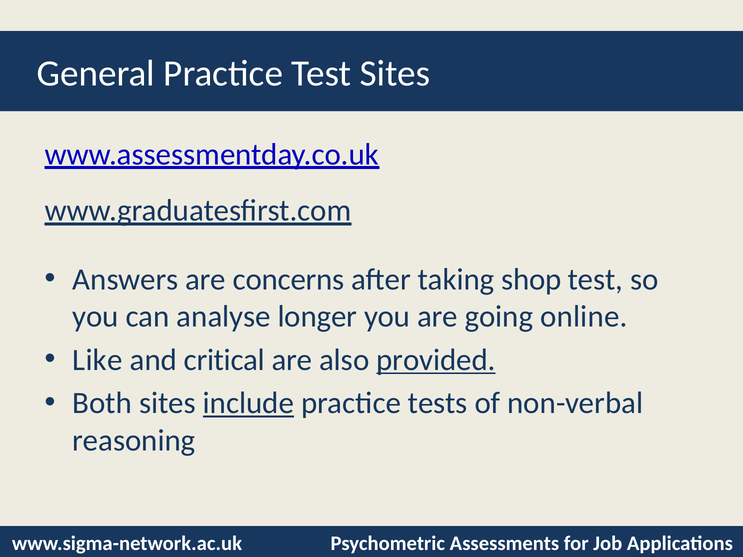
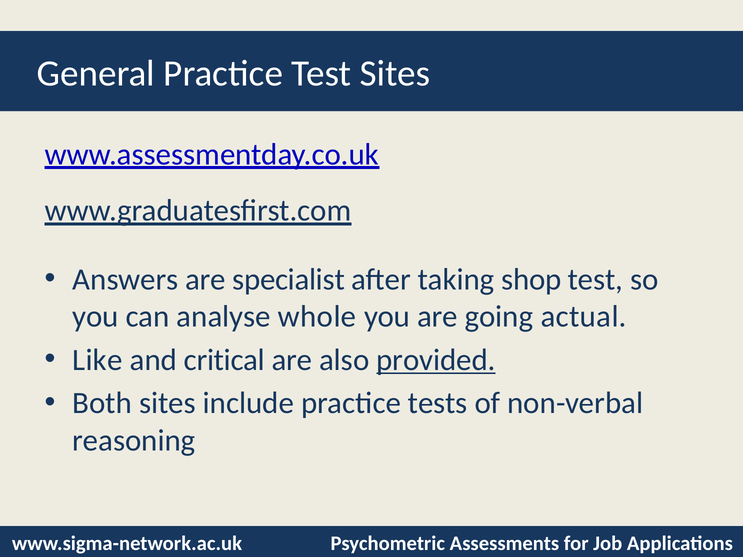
concerns: concerns -> specialist (289, 280)
longer: longer -> whole (317, 317)
online: online -> actual (584, 317)
include underline: present -> none (248, 403)
